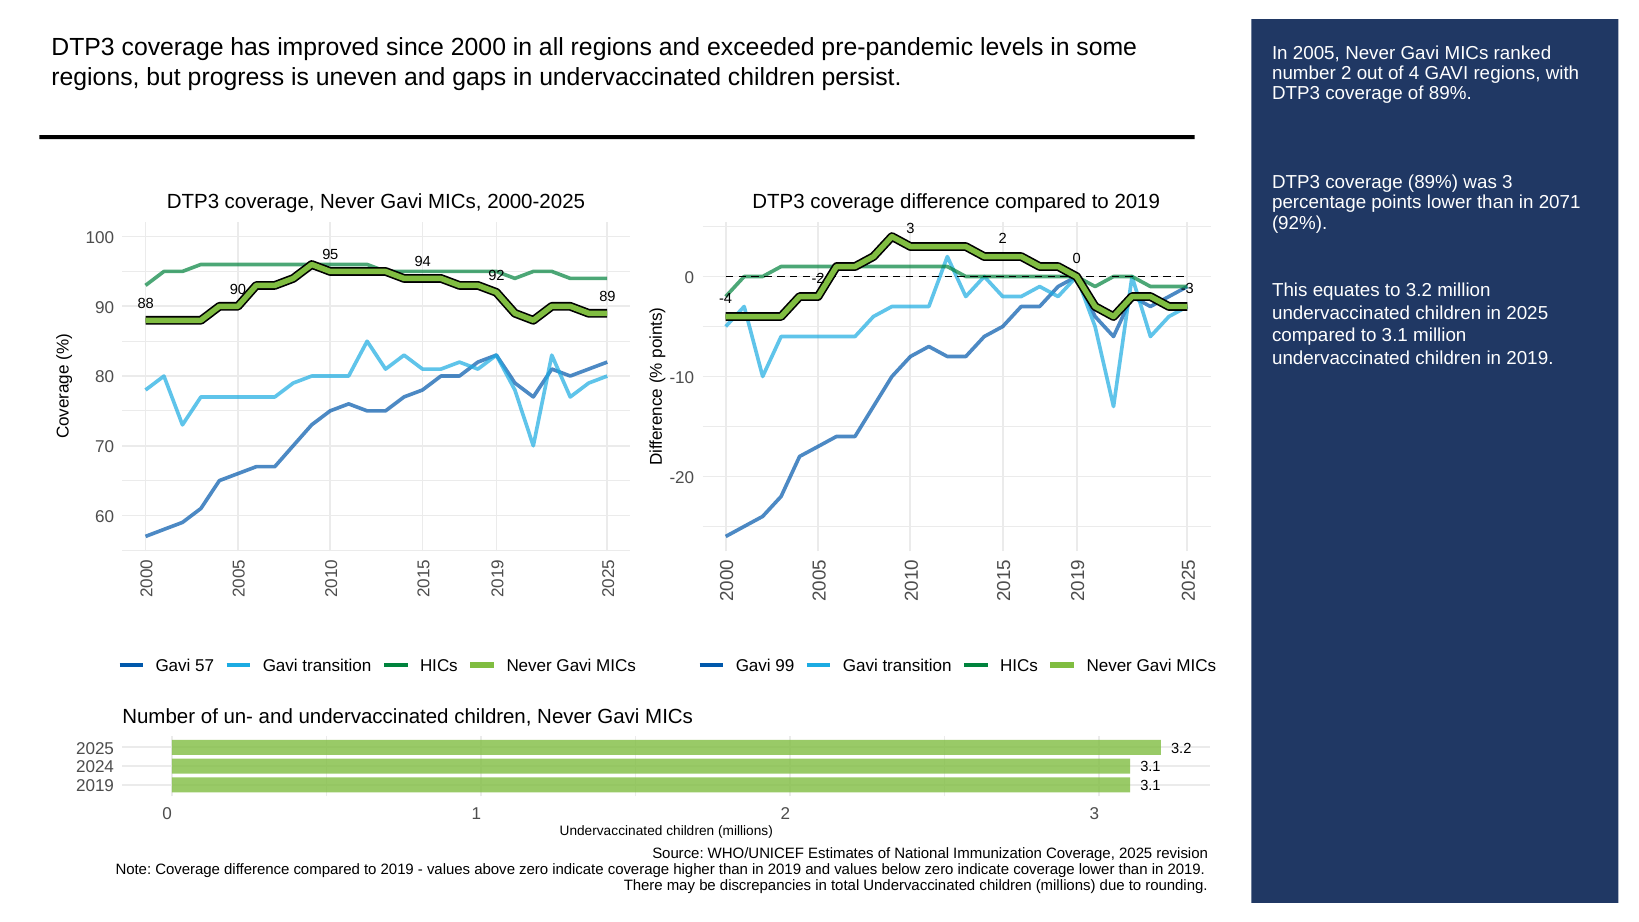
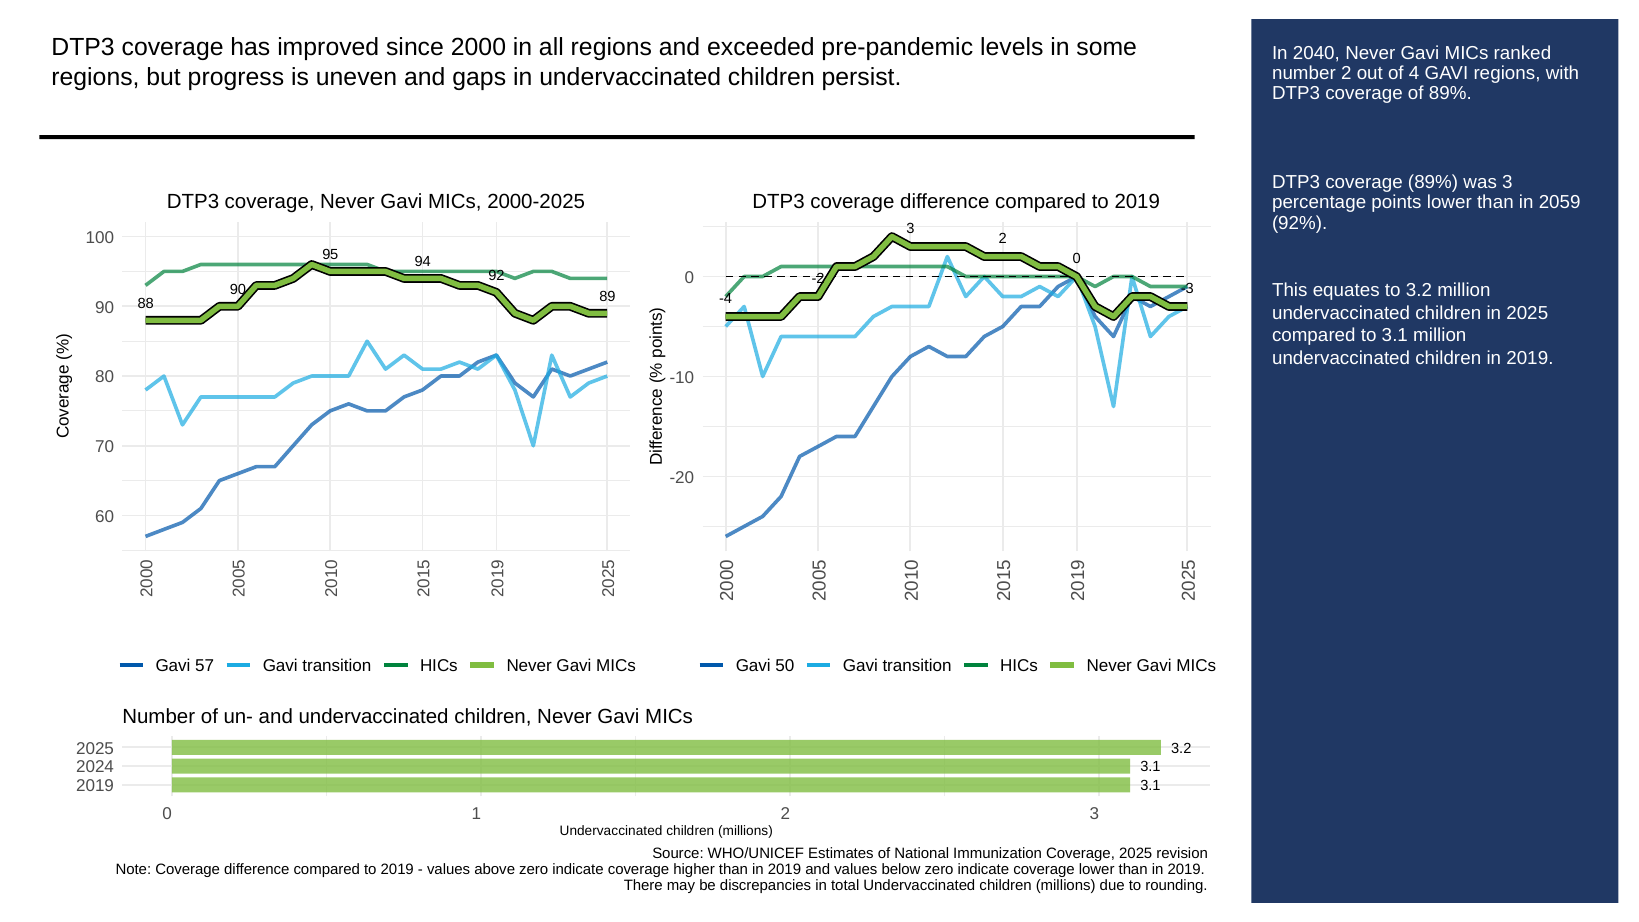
2005: 2005 -> 2040 (1316, 53)
2071: 2071 -> 2059 (1560, 203)
99: 99 -> 50 (785, 666)
